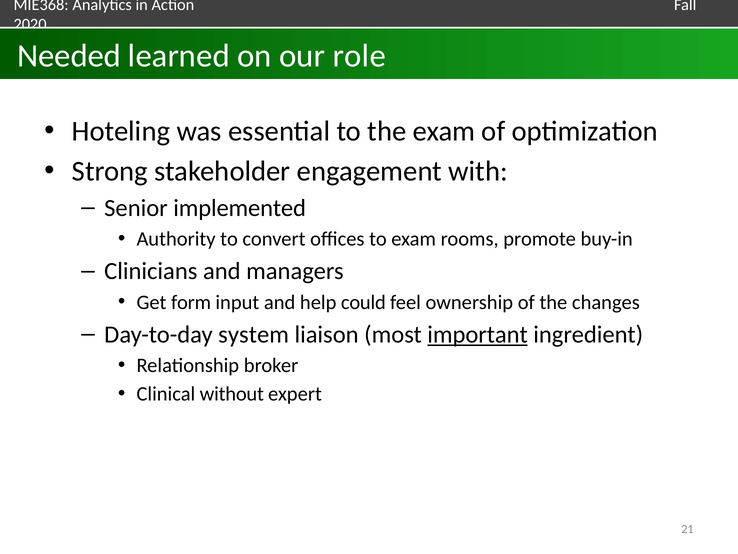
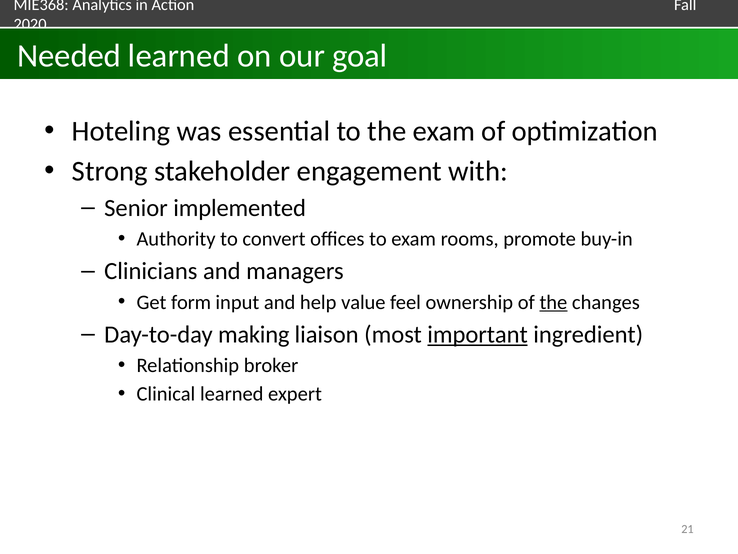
role: role -> goal (360, 56)
could: could -> value (363, 302)
the underline: none -> present (553, 302)
system: system -> making (254, 334)
Clinical without: without -> learned (232, 394)
